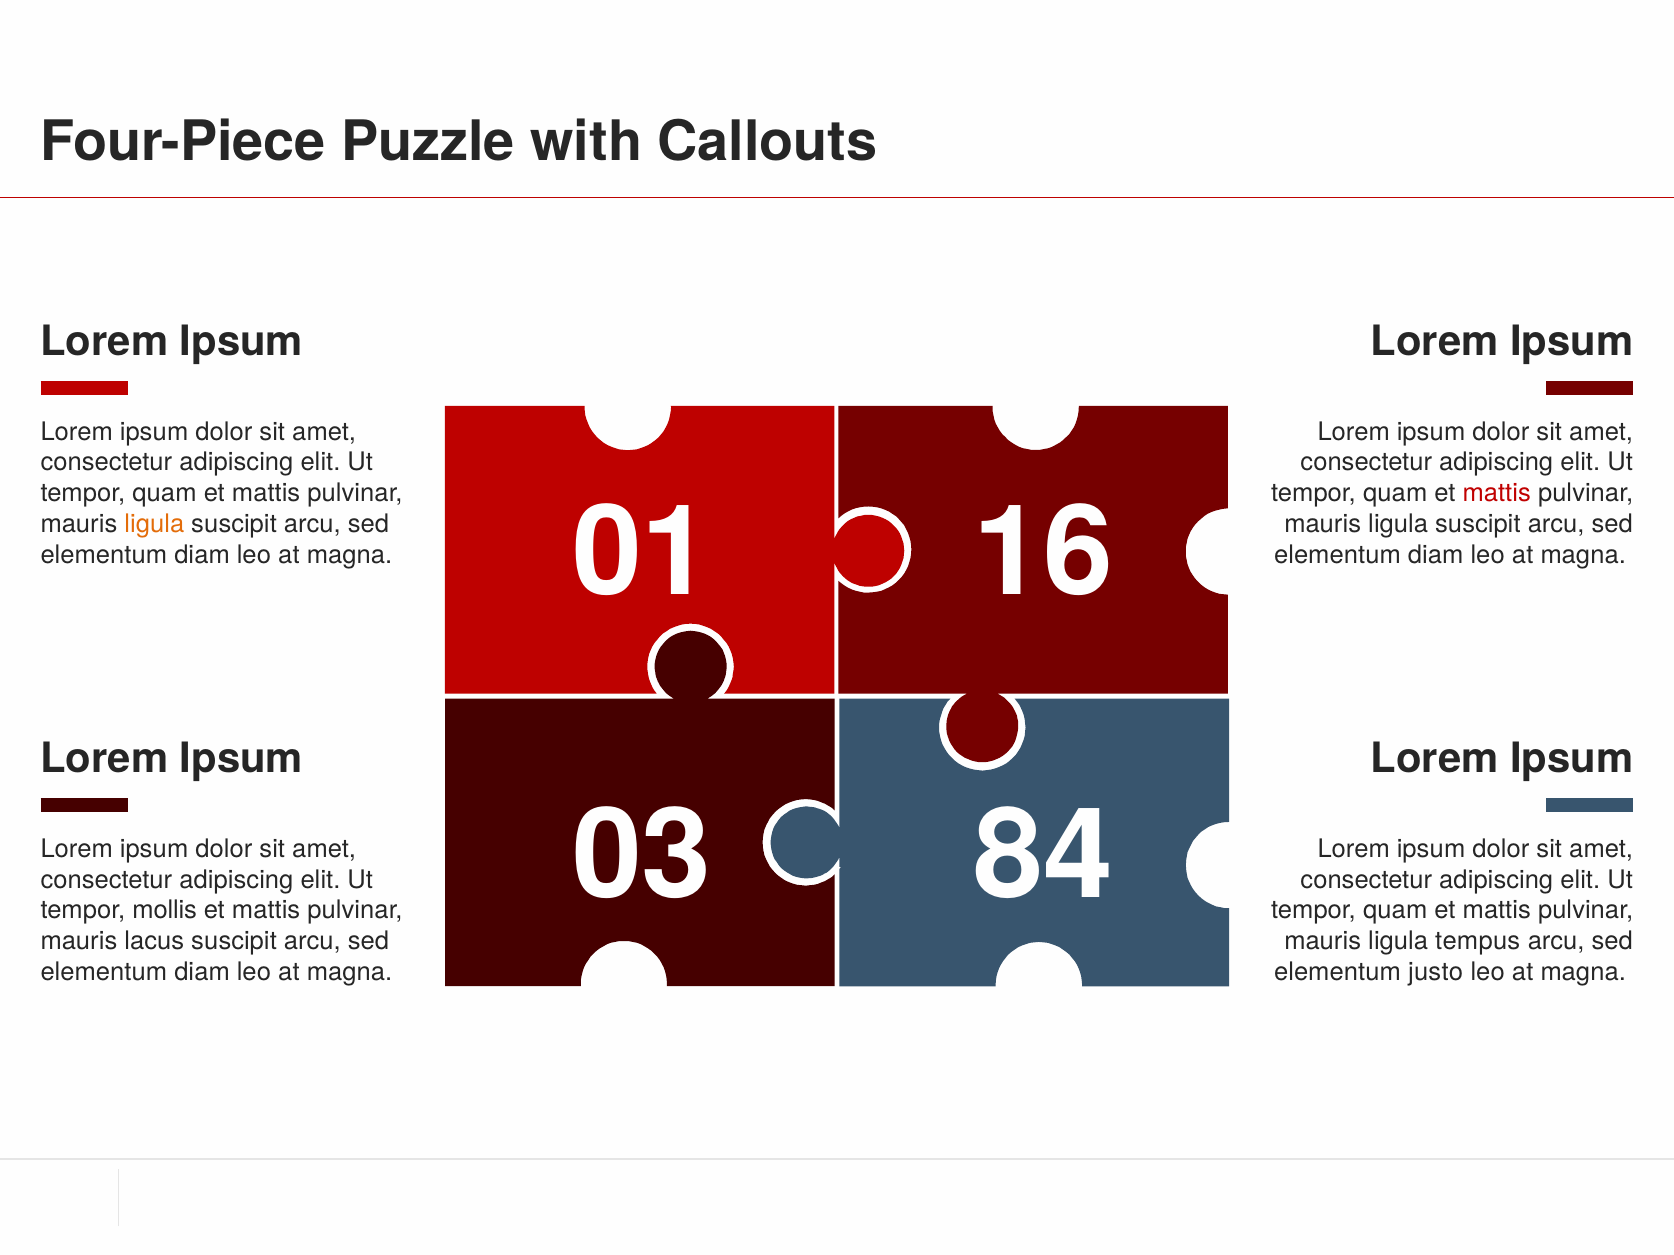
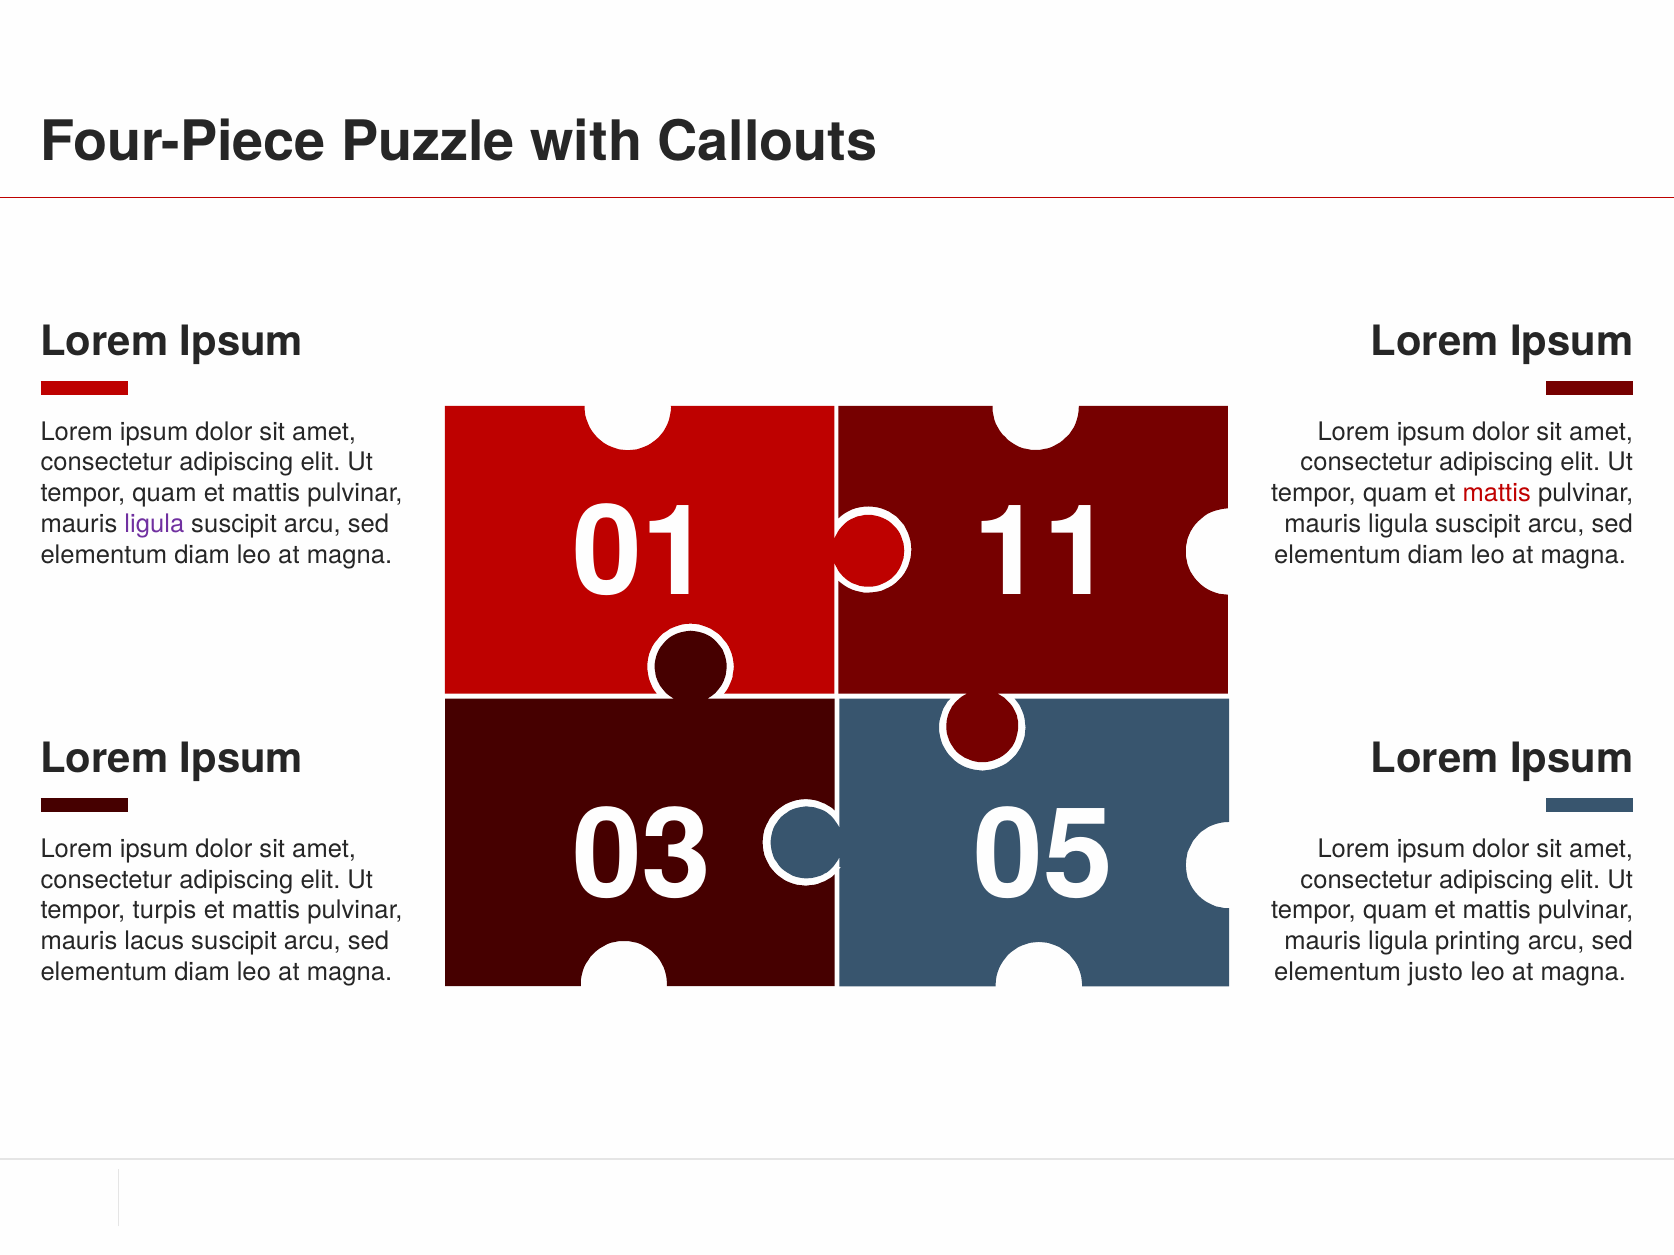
16: 16 -> 11 (1043, 553)
ligula colour: orange -> purple (154, 524)
84: 84 -> 05 (1043, 856)
mollis: mollis -> turpis (164, 911)
tempus: tempus -> printing (1478, 942)
